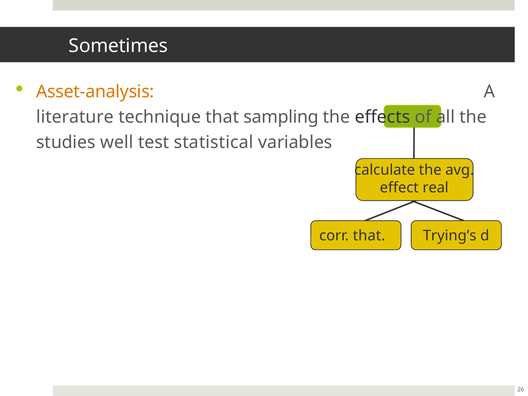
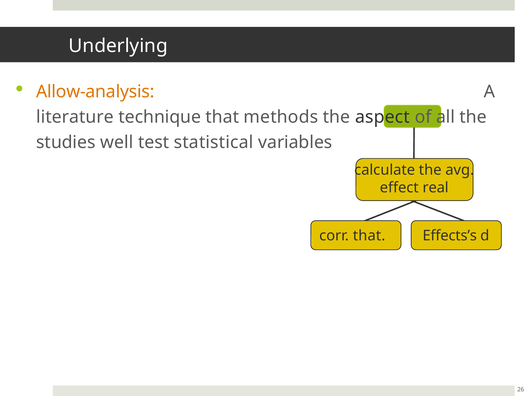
Sometimes: Sometimes -> Underlying (118, 46)
Asset-analysis: Asset-analysis -> Allow-analysis (95, 92)
sampling: sampling -> methods (281, 117)
effects: effects -> aspect (382, 117)
Trying’s: Trying’s -> Effects’s (450, 236)
